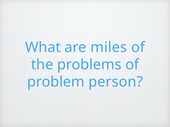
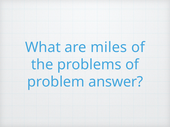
person: person -> answer (116, 82)
